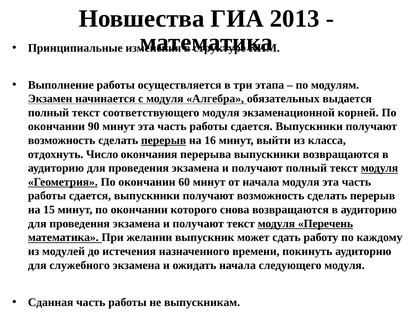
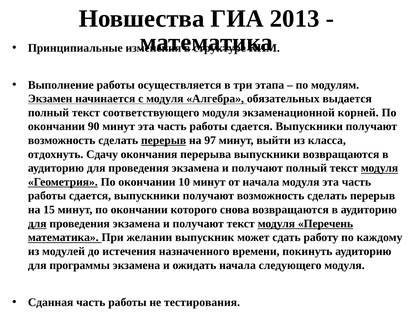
16: 16 -> 97 (210, 140)
Число: Число -> Сдачу (102, 154)
60: 60 -> 10 (184, 182)
для underline: none -> present (37, 224)
служебного: служебного -> программы (80, 265)
выпускникам: выпускникам -> тестирования (202, 302)
